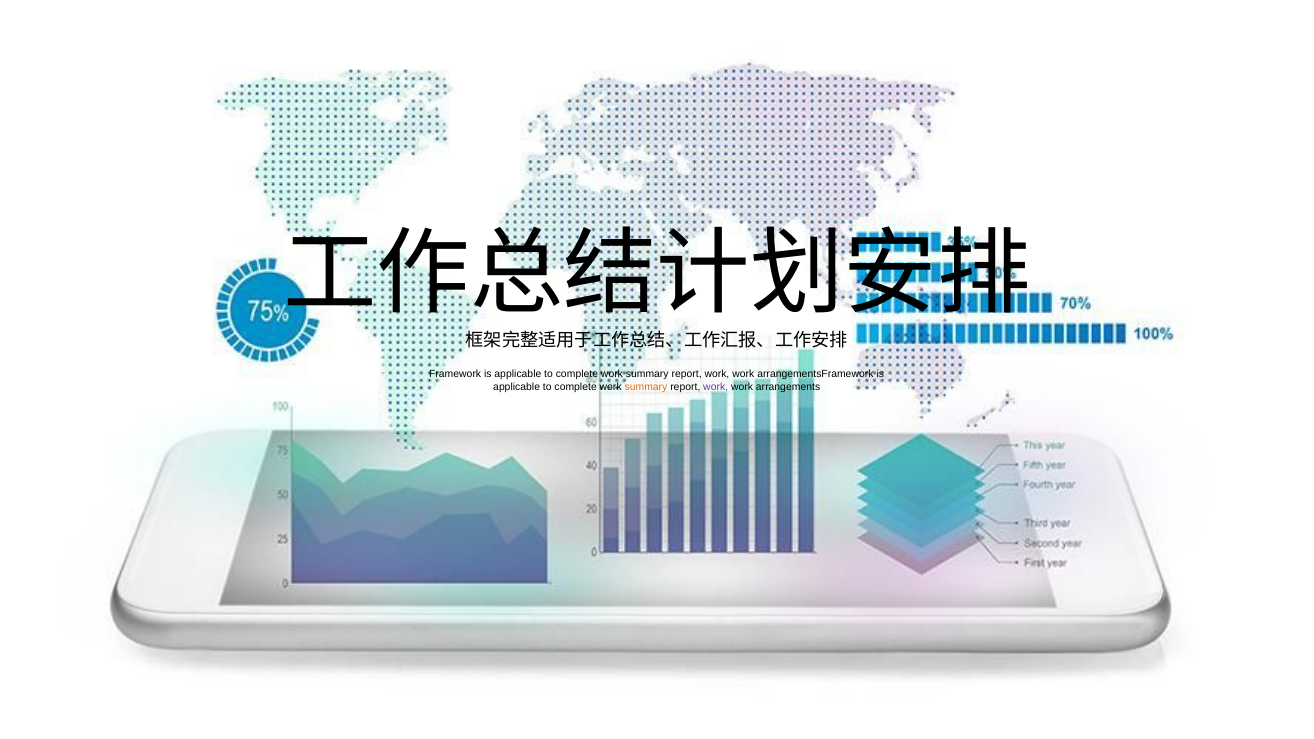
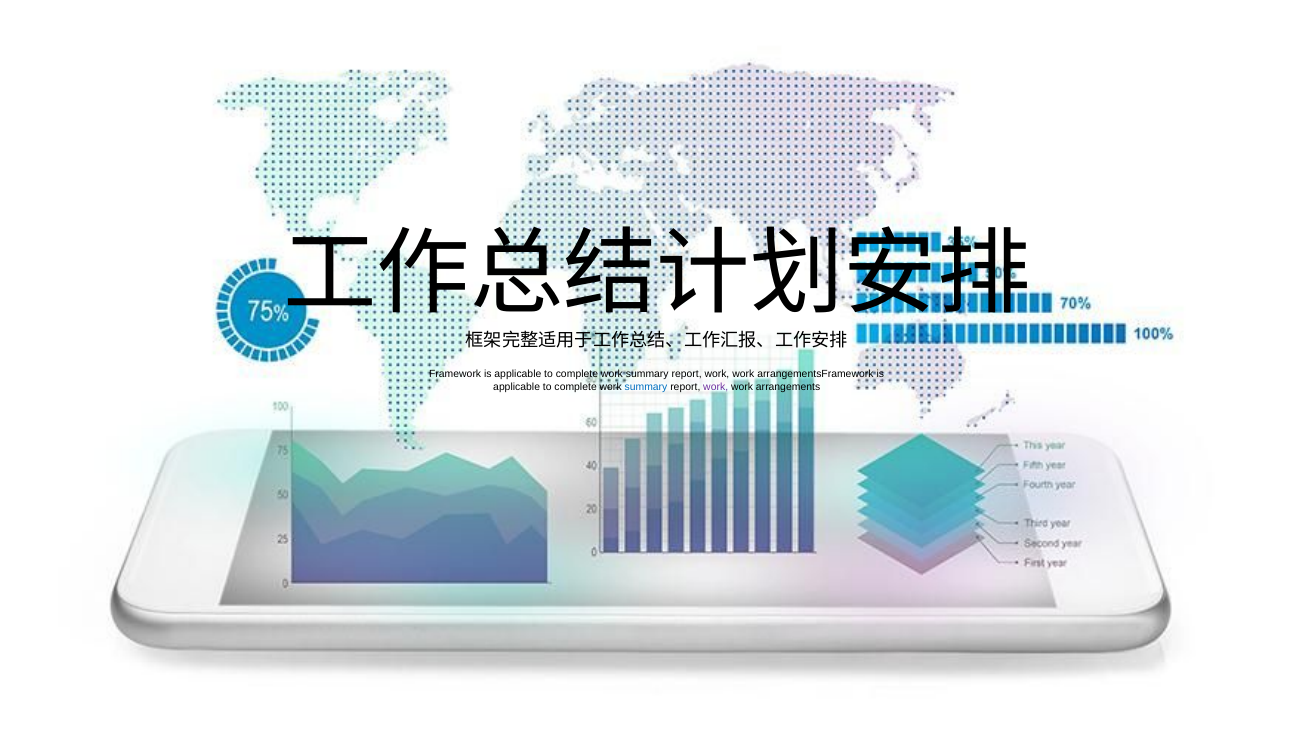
summary colour: orange -> blue (646, 387)
